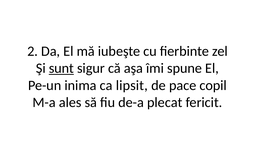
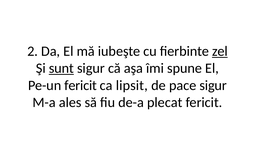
zel underline: none -> present (220, 51)
Pe-un inima: inima -> fericit (81, 85)
pace copil: copil -> sigur (213, 85)
